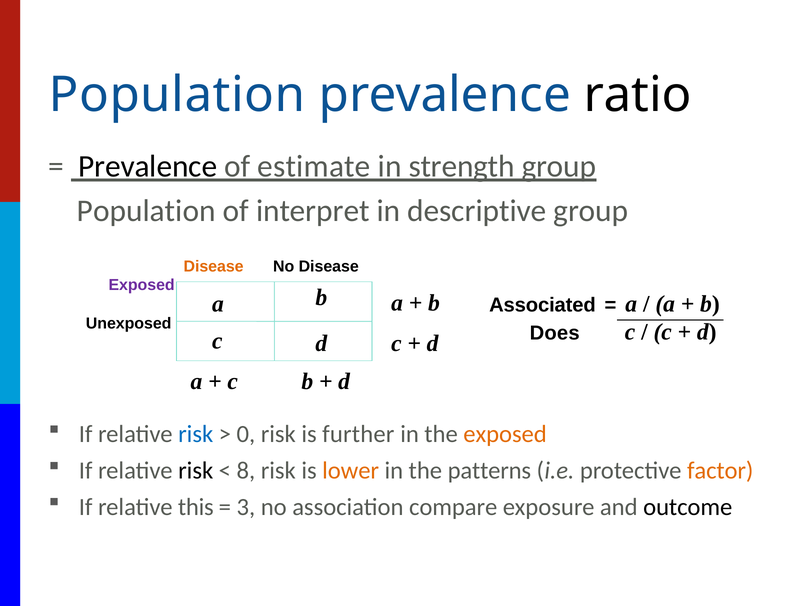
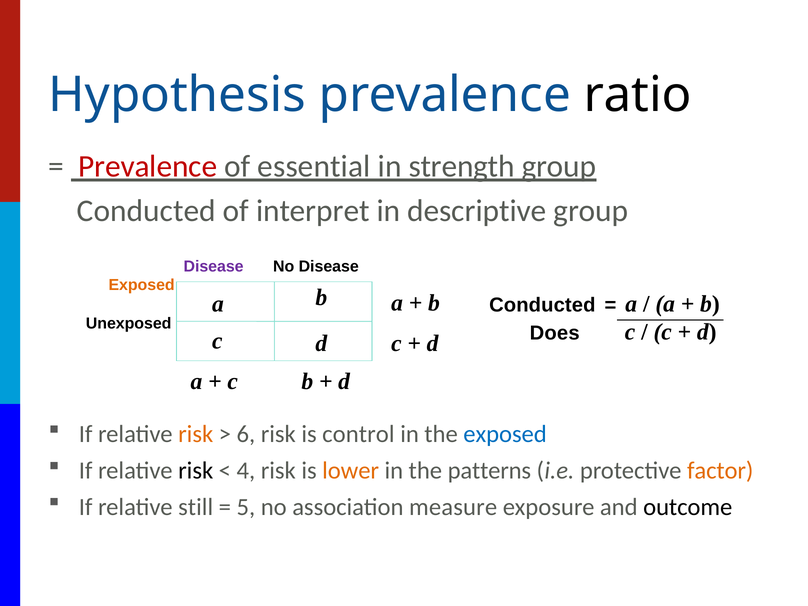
Population: Population -> Hypothesis (177, 95)
Prevalence colour: black -> red (148, 166)
estimate: estimate -> essential (314, 166)
Population: Population -> Conducted (146, 211)
Disease colour: orange -> purple (214, 267)
Exposed colour: purple -> orange (142, 285)
Associated: Associated -> Conducted (542, 305)
risk colour: blue -> orange (196, 434)
0: 0 -> 6 (246, 434)
further: further -> control (358, 434)
exposed colour: orange -> blue (505, 434)
8: 8 -> 4 (246, 471)
this: this -> still (196, 507)
3: 3 -> 5 (246, 507)
compare: compare -> measure (453, 507)
